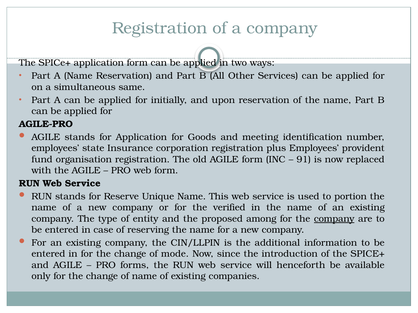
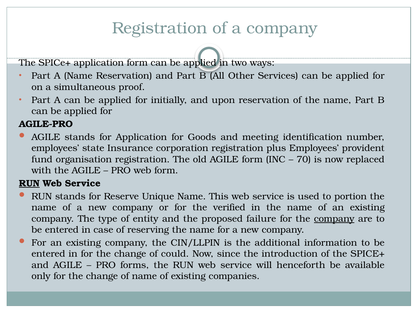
same: same -> proof (132, 87)
91: 91 -> 70 (304, 160)
RUN underline: none -> present (29, 184)
among: among -> failure (261, 219)
mode: mode -> could (175, 254)
